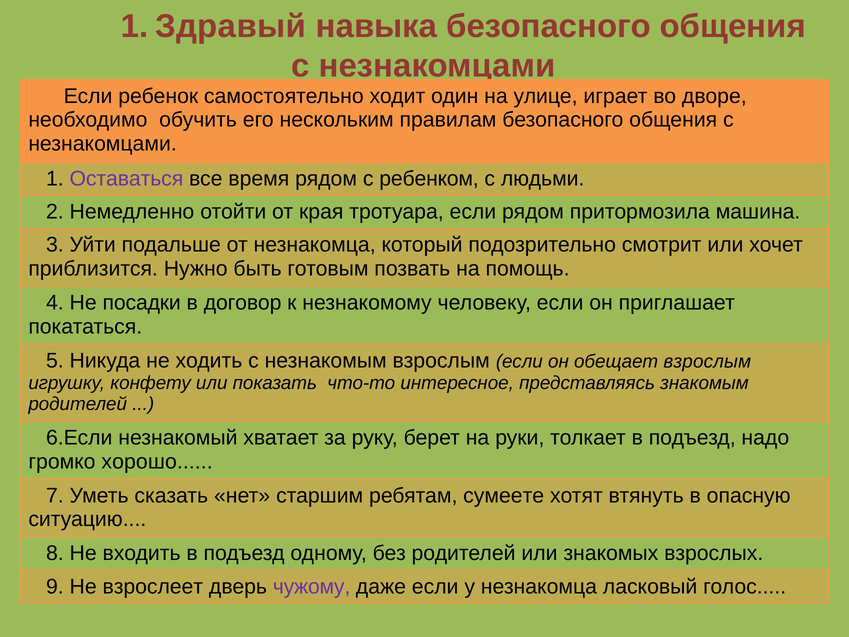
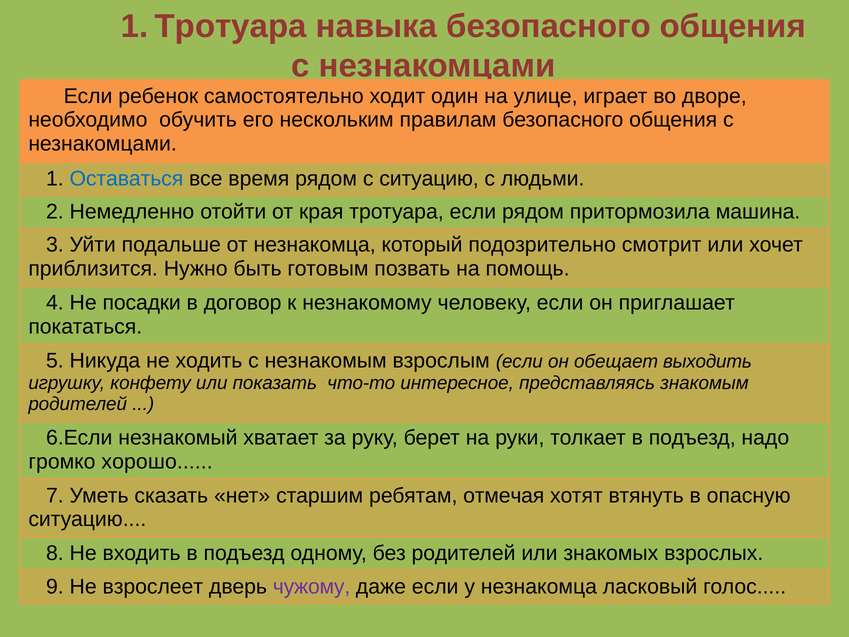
1 Здравый: Здравый -> Тротуара (231, 26)
Оставаться colour: purple -> blue (126, 179)
с ребенком: ребенком -> ситуацию (429, 179)
обещает взрослым: взрослым -> выходить (707, 361)
сумеете: сумеете -> отмечая (504, 495)
